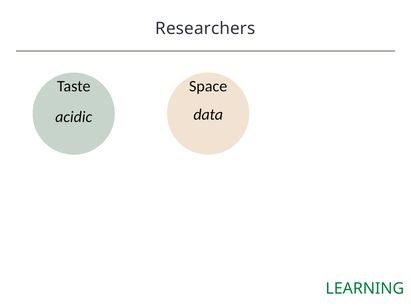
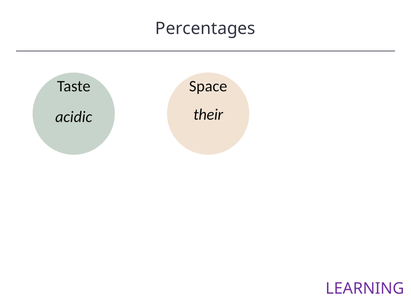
Researchers: Researchers -> Percentages (205, 29)
data: data -> their (208, 115)
LEARNING colour: green -> purple (365, 289)
